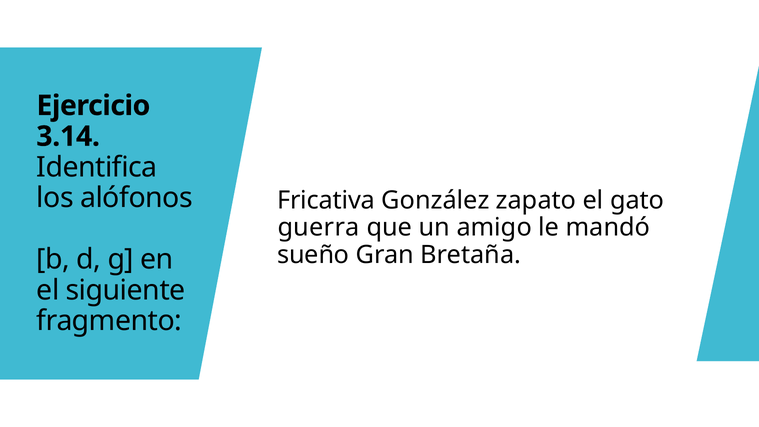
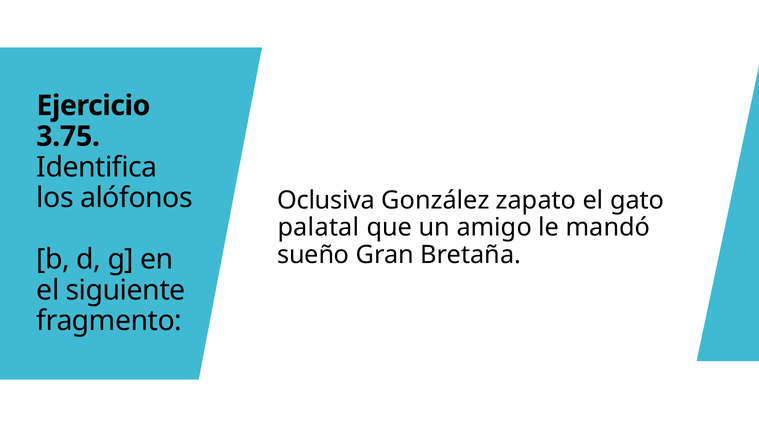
3.14: 3.14 -> 3.75 (68, 136)
Fricativa: Fricativa -> Oclusiva (326, 200)
guerra: guerra -> palatal (319, 228)
